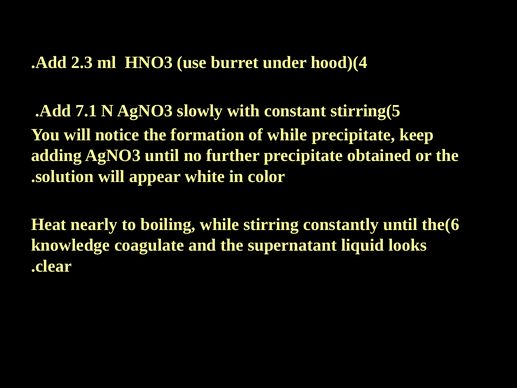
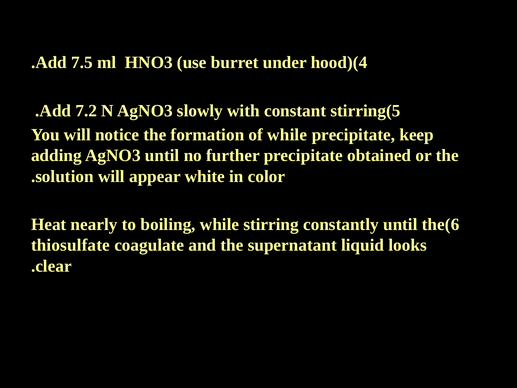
2.3: 2.3 -> 7.5 (82, 62)
7.1: 7.1 -> 7.2 (86, 111)
knowledge: knowledge -> thiosulfate (70, 245)
